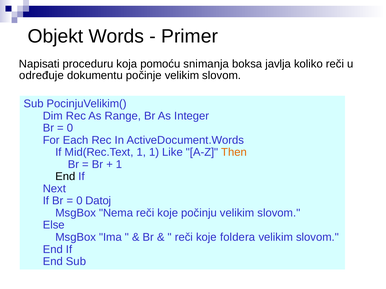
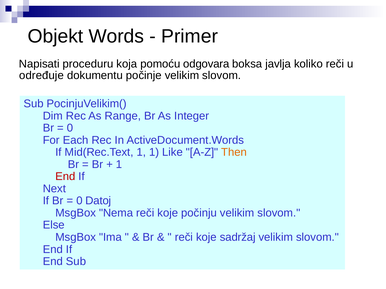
snimanja: snimanja -> odgovara (206, 64)
End colour: black -> red (65, 177)
foldera: foldera -> sadržaj (238, 238)
